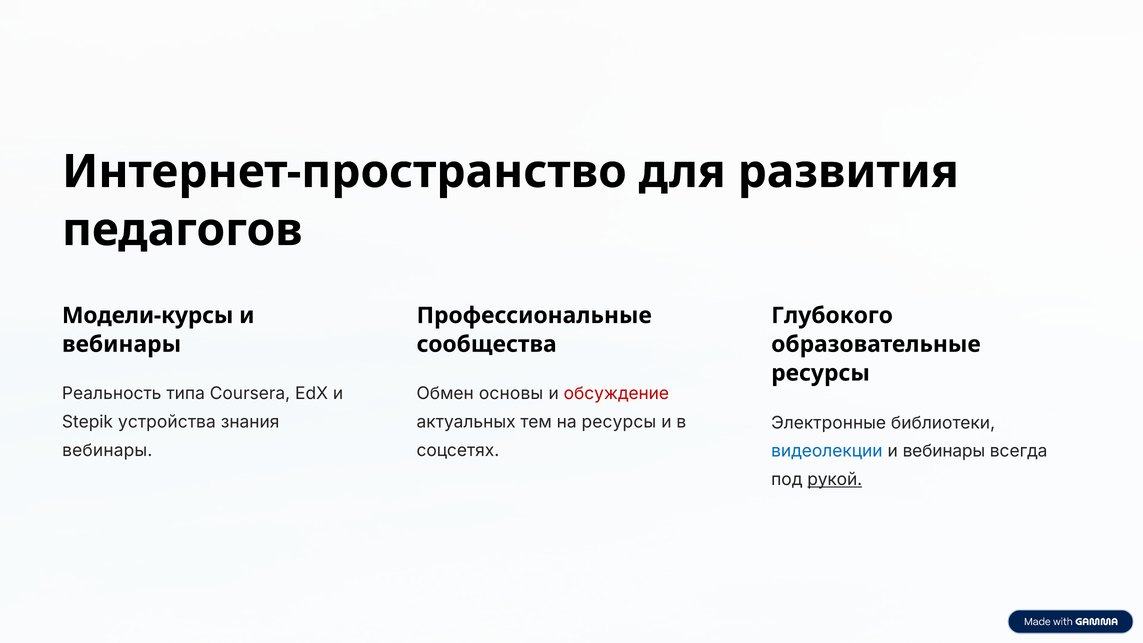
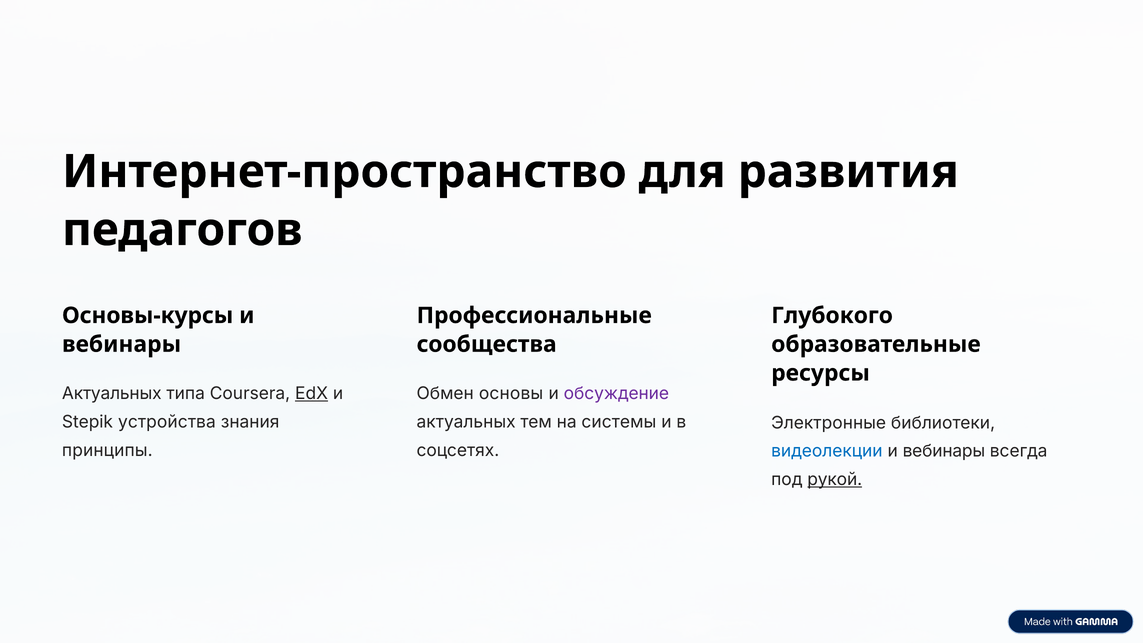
Модели-курсы: Модели-курсы -> Основы-курсы (148, 315)
Реальность: Реальность -> Актуальных (112, 394)
EdX underline: none -> present (312, 394)
обсуждение colour: red -> purple (616, 394)
на ресурсы: ресурсы -> системы (619, 422)
вебинары: вебинары -> принципы (107, 450)
